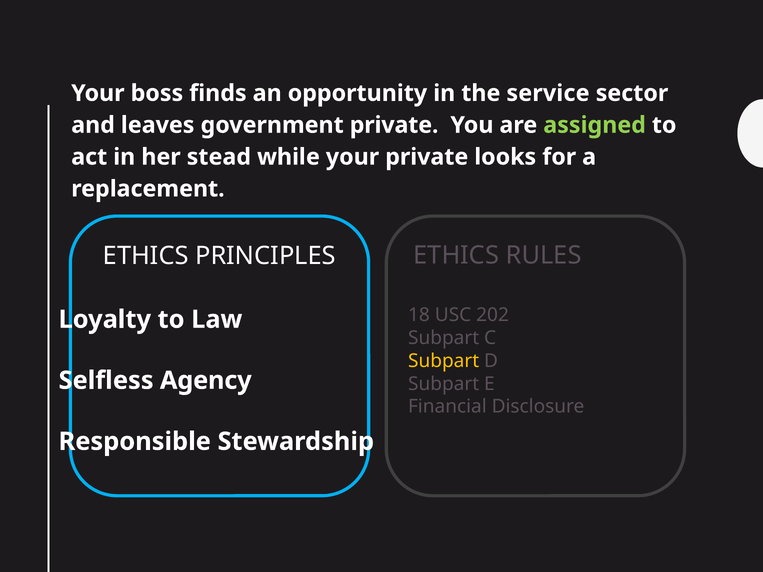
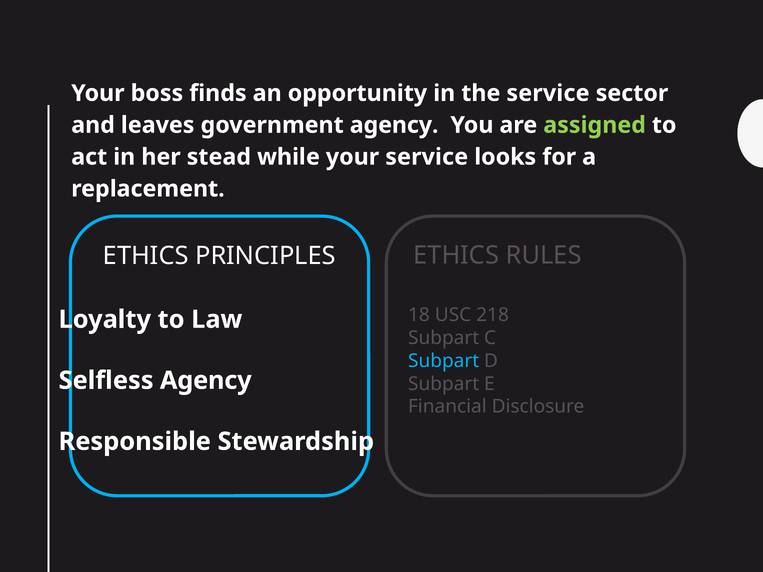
government private: private -> agency (394, 125)
your private: private -> service (427, 157)
202: 202 -> 218 (493, 315)
Subpart colour: yellow -> light blue (444, 361)
